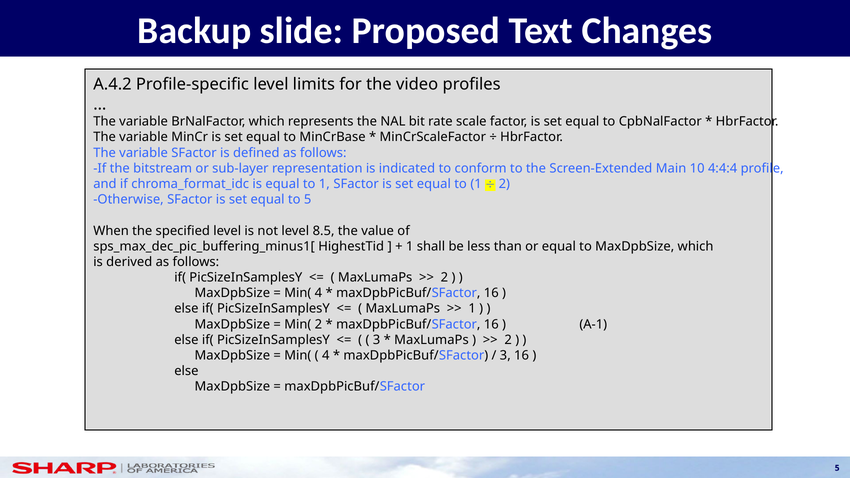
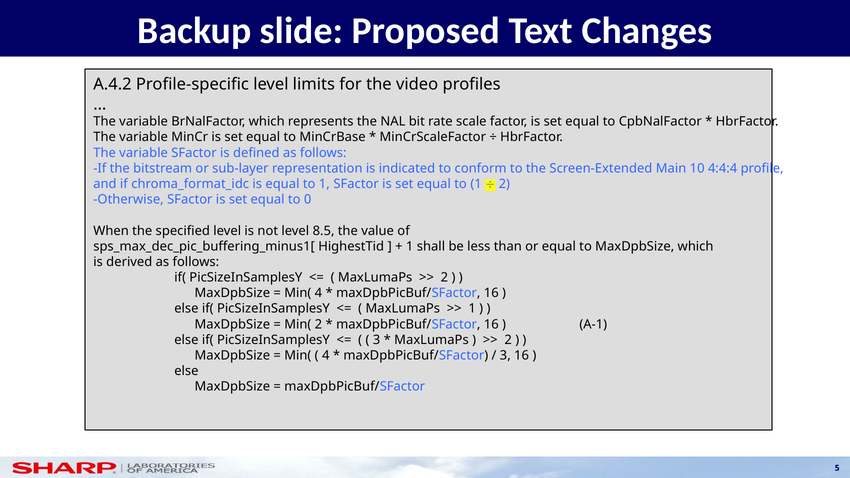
to 5: 5 -> 0 (308, 200)
